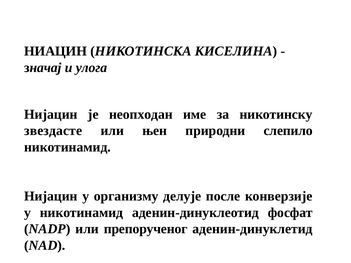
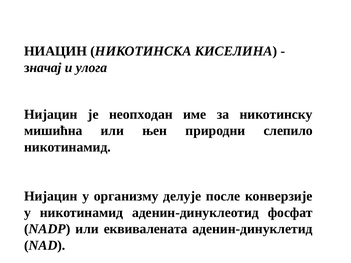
звездасте: звездасте -> мишићна (53, 131)
препорученог: препорученог -> еквивалената (146, 229)
